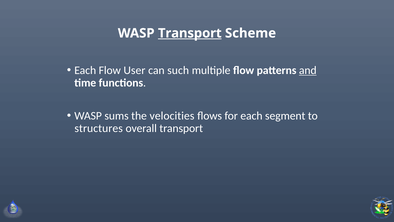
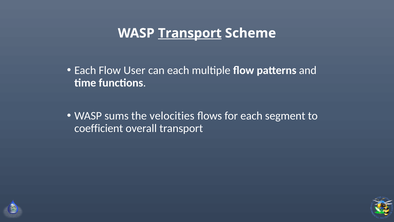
can such: such -> each (178, 70)
and underline: present -> none (308, 70)
structures: structures -> coefficient (99, 128)
